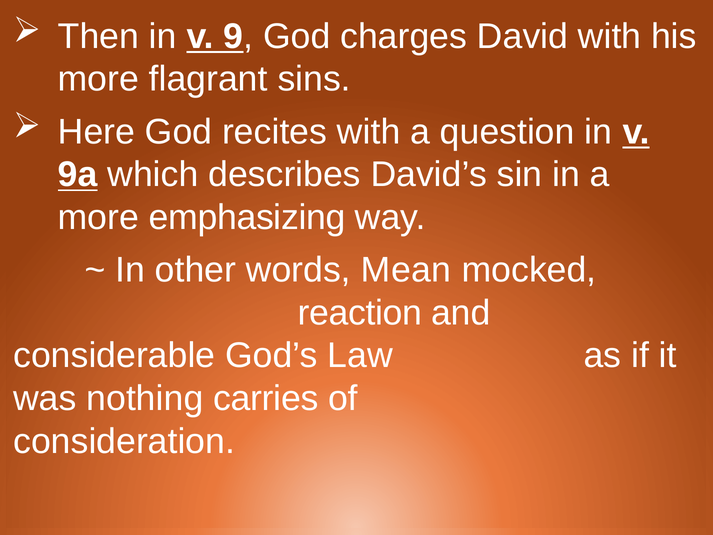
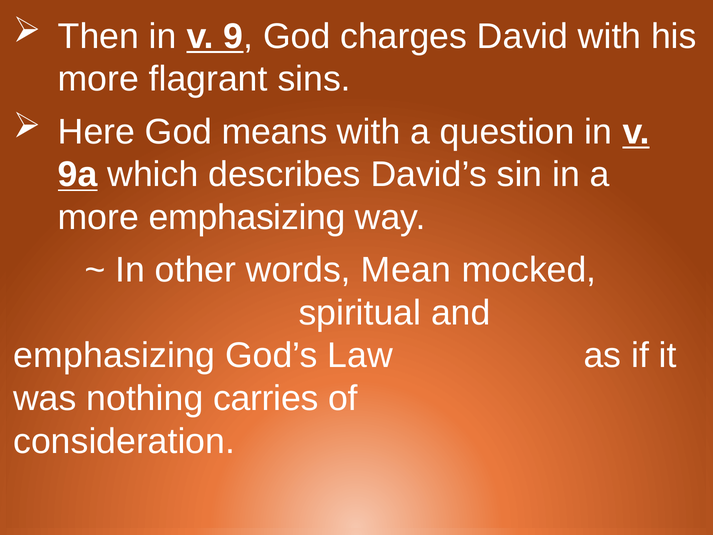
recites: recites -> means (275, 132)
reaction: reaction -> spiritual (360, 313)
considerable: considerable -> emphasizing (114, 356)
